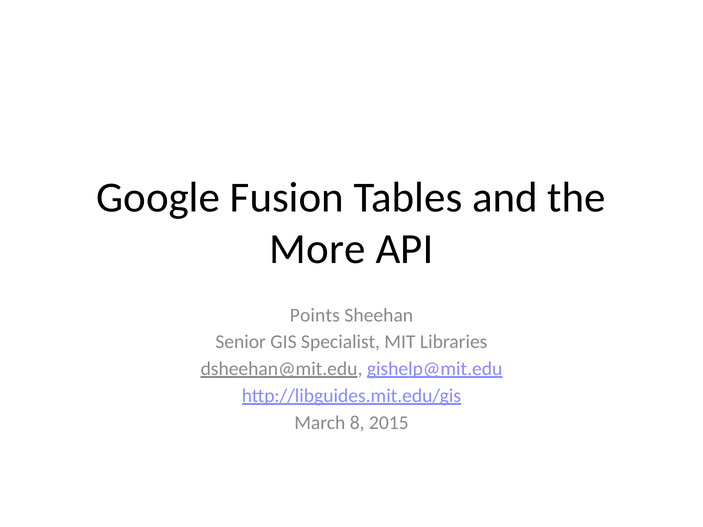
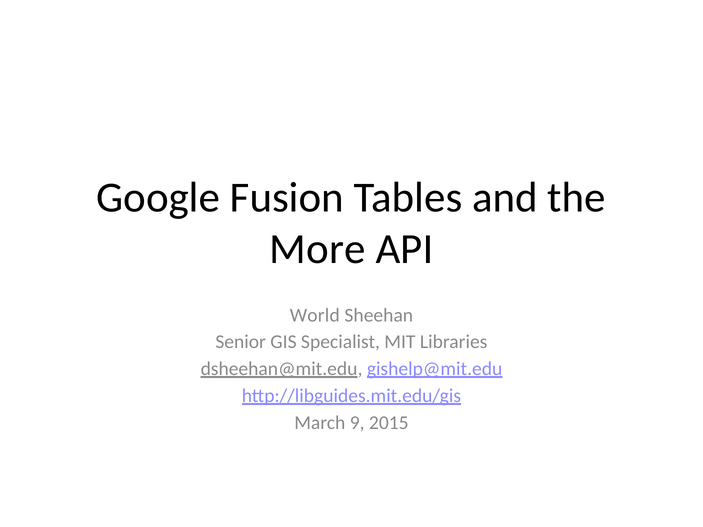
Points: Points -> World (315, 315)
8: 8 -> 9 (357, 423)
